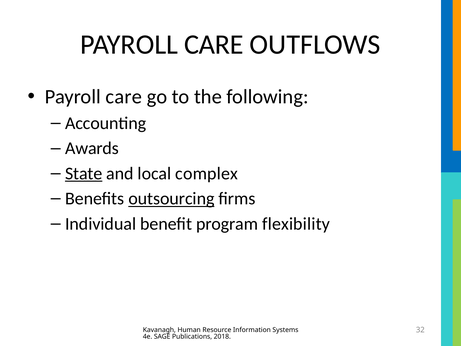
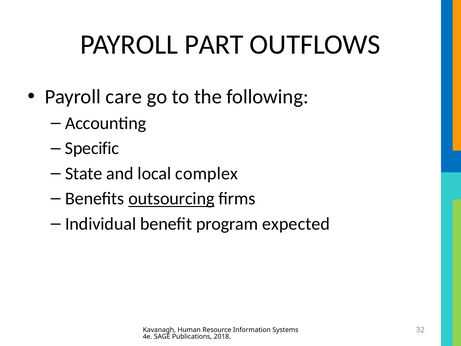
CARE: CARE -> PART (214, 45)
Awards: Awards -> Specific (92, 148)
State underline: present -> none (84, 173)
flexibility: flexibility -> expected (296, 224)
